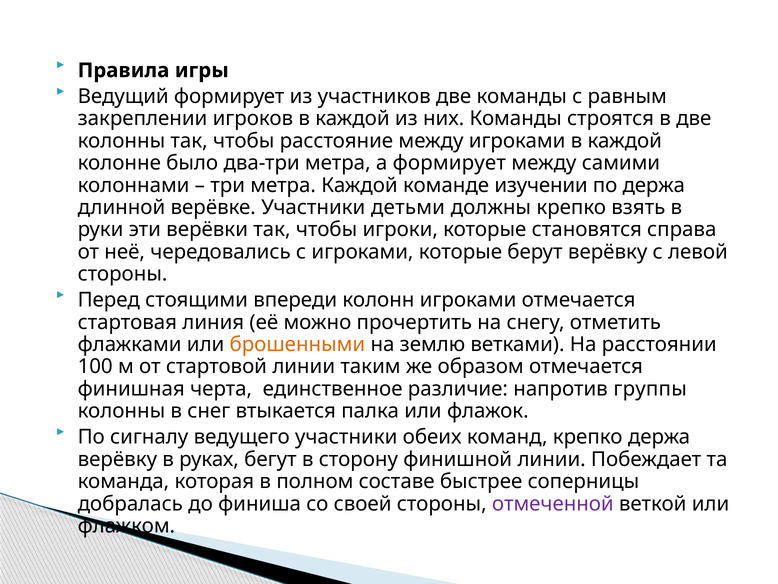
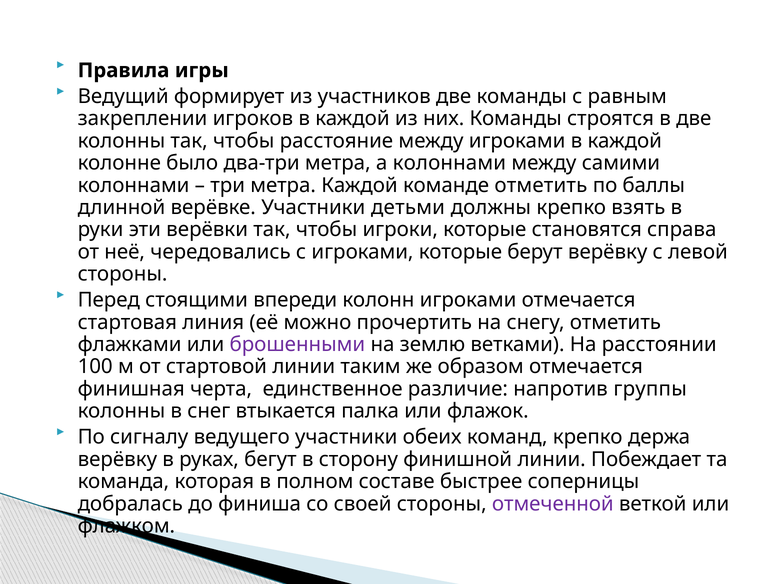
а формирует: формирует -> колоннами (449, 163)
команде изучении: изучении -> отметить (541, 185)
по держа: держа -> баллы (654, 185)
брошенными colour: orange -> purple (297, 344)
